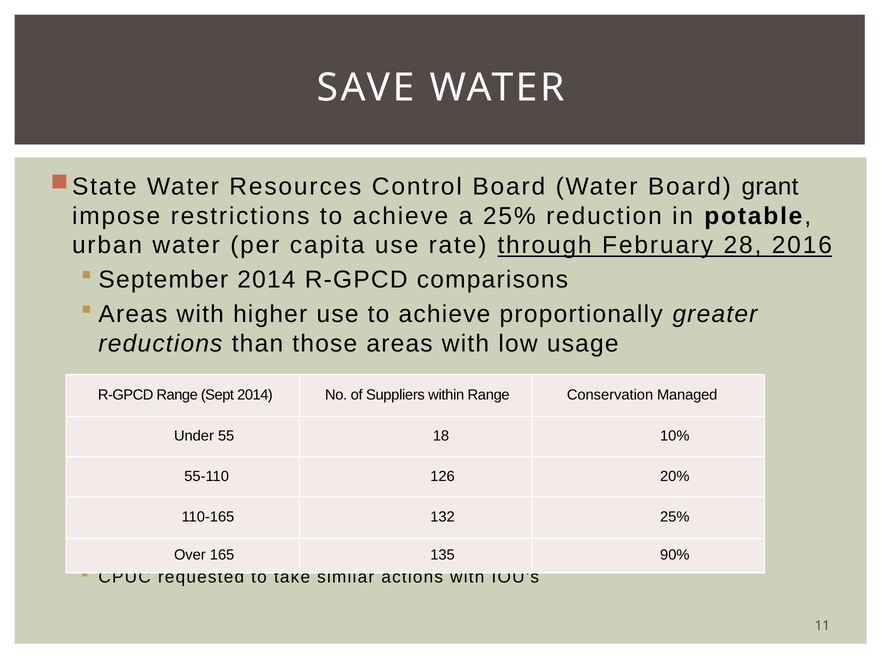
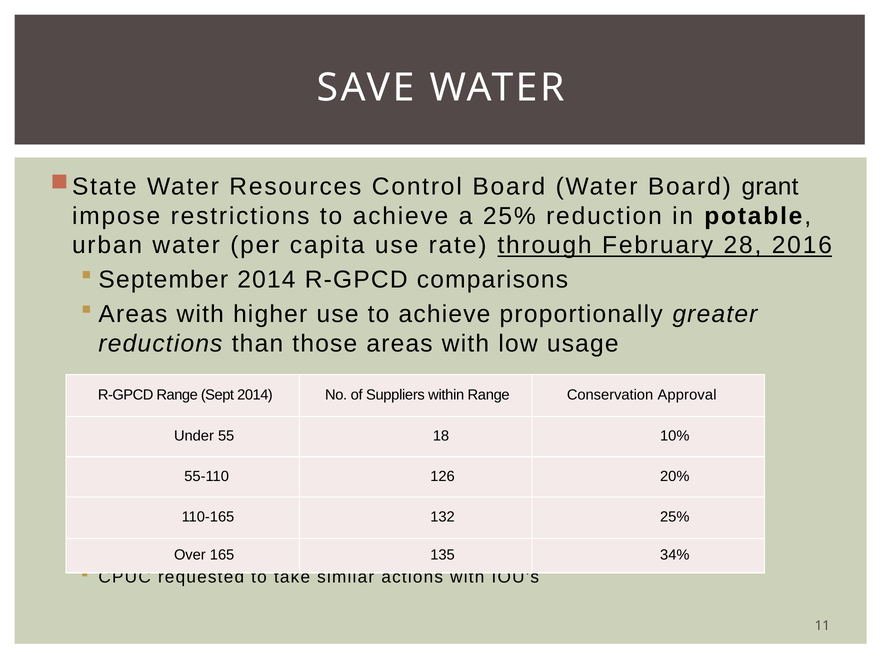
Managed: Managed -> Approval (687, 395)
90%: 90% -> 34% (675, 555)
